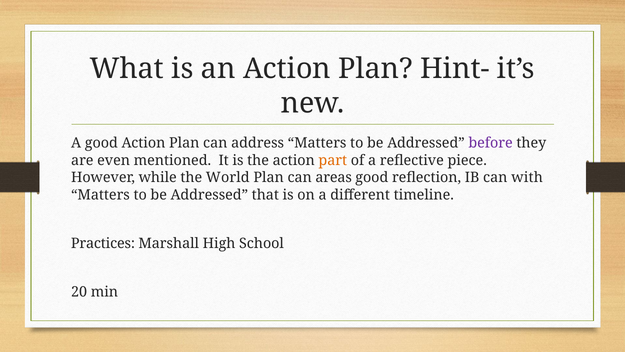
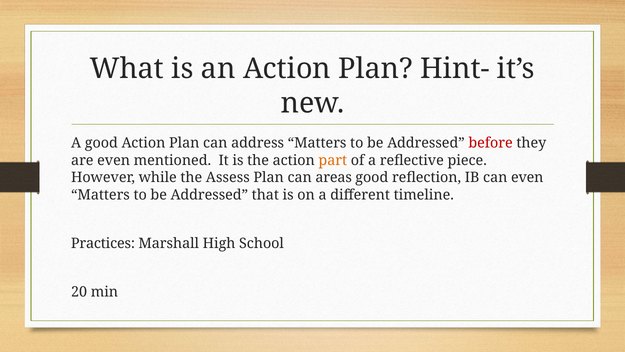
before colour: purple -> red (491, 143)
World: World -> Assess (228, 177)
can with: with -> even (527, 177)
